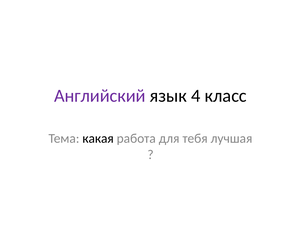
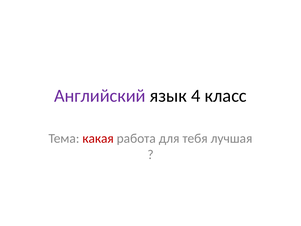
какая colour: black -> red (98, 138)
